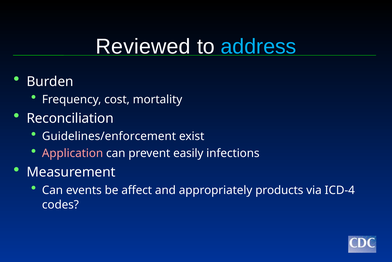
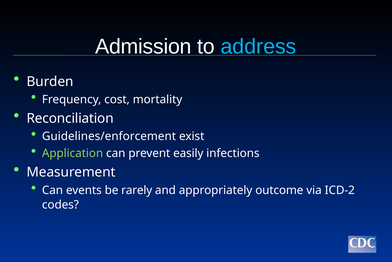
Reviewed: Reviewed -> Admission (143, 46)
Application colour: pink -> light green (73, 153)
affect: affect -> rarely (137, 190)
products: products -> outcome (279, 190)
ICD-4: ICD-4 -> ICD-2 (340, 190)
